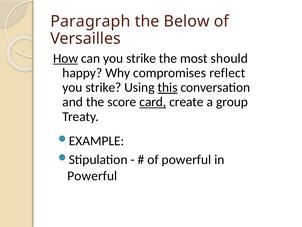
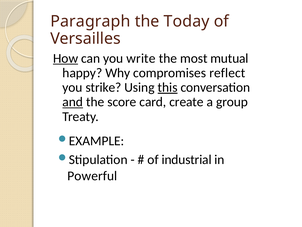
Below: Below -> Today (187, 21)
can you strike: strike -> write (141, 58)
should: should -> mutual (229, 58)
and underline: none -> present (73, 102)
card underline: present -> none (153, 102)
of powerful: powerful -> industrial (187, 159)
